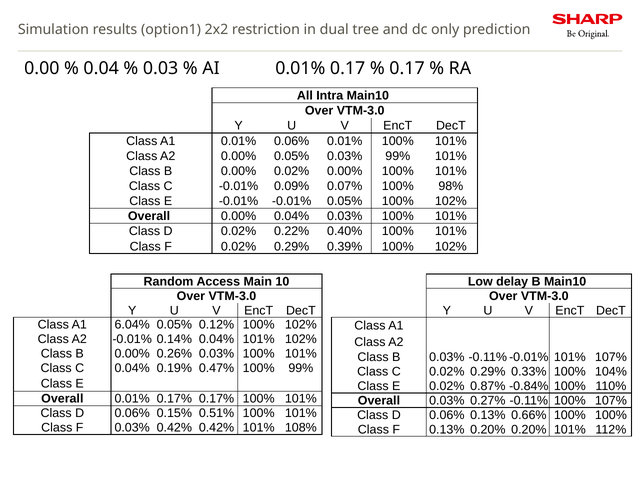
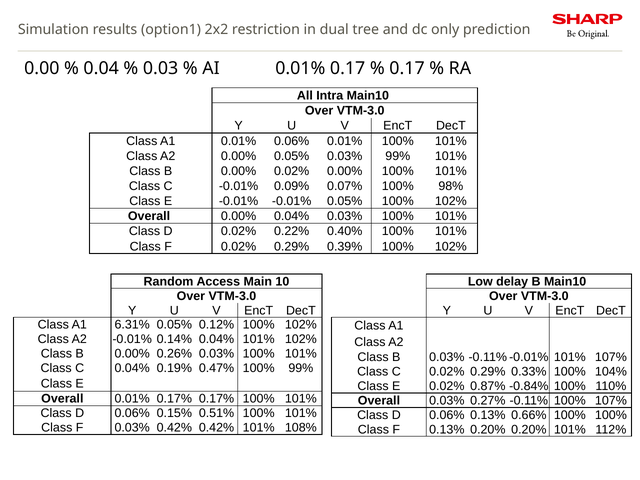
6.04%: 6.04% -> 6.31% (132, 325)
